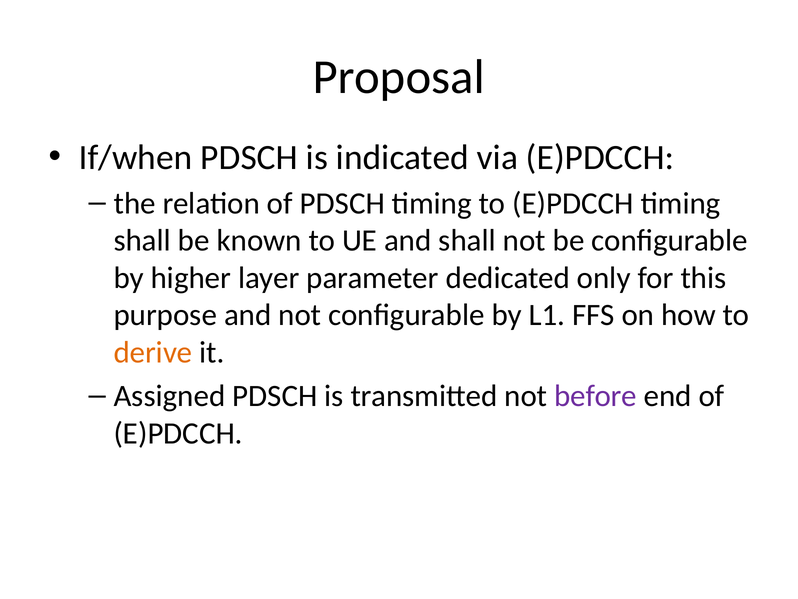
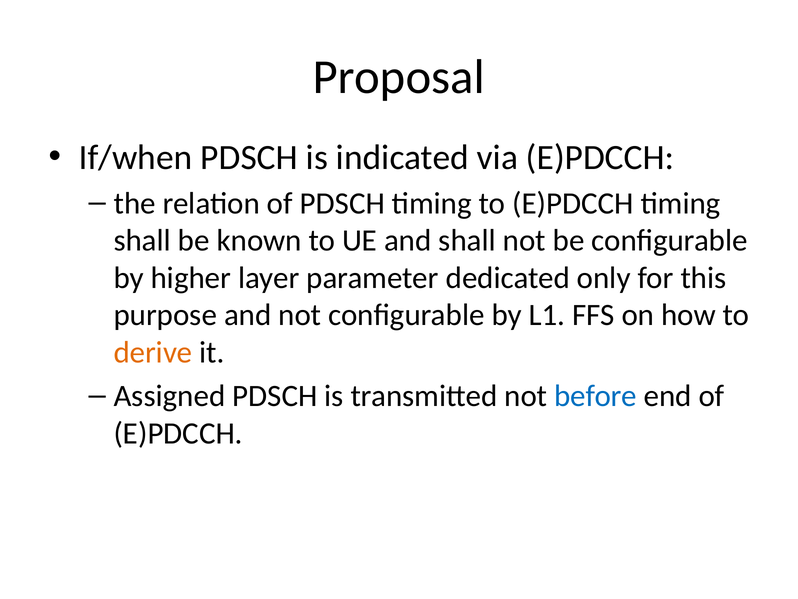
before colour: purple -> blue (596, 396)
